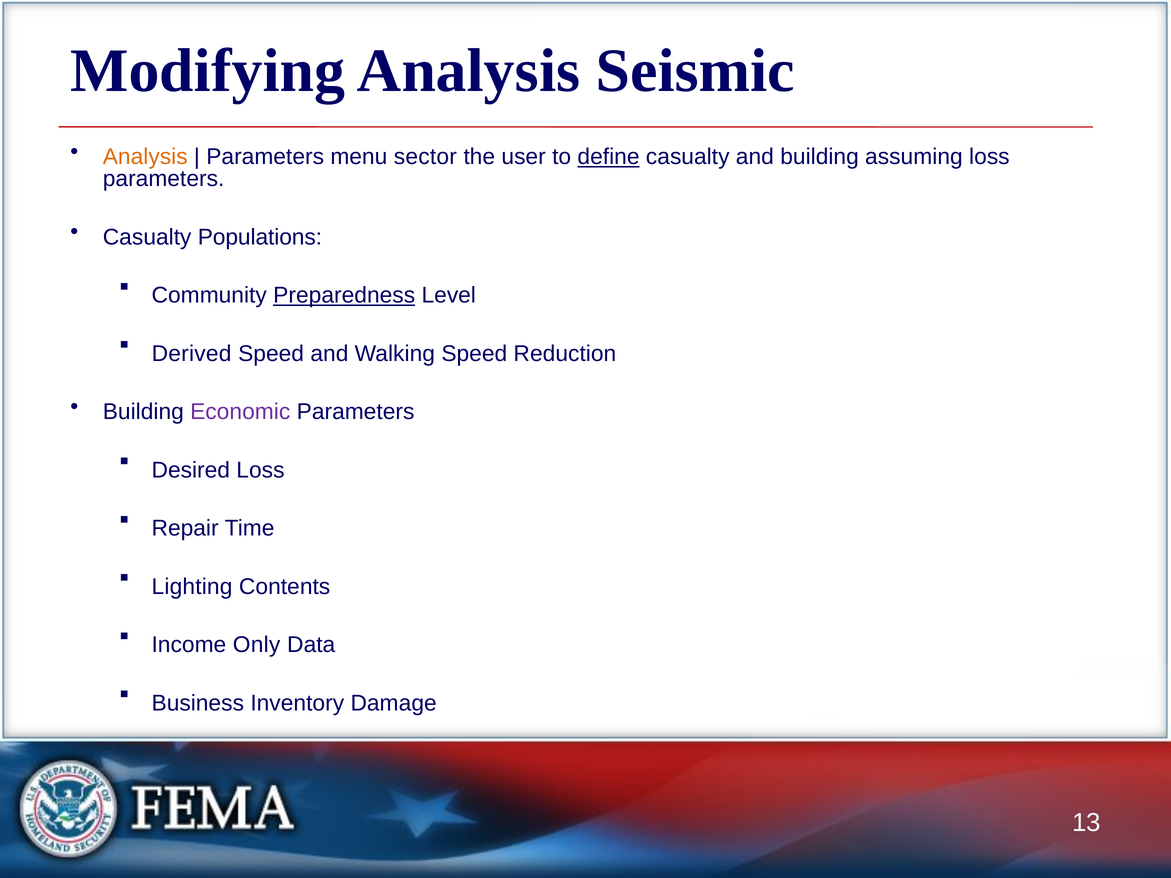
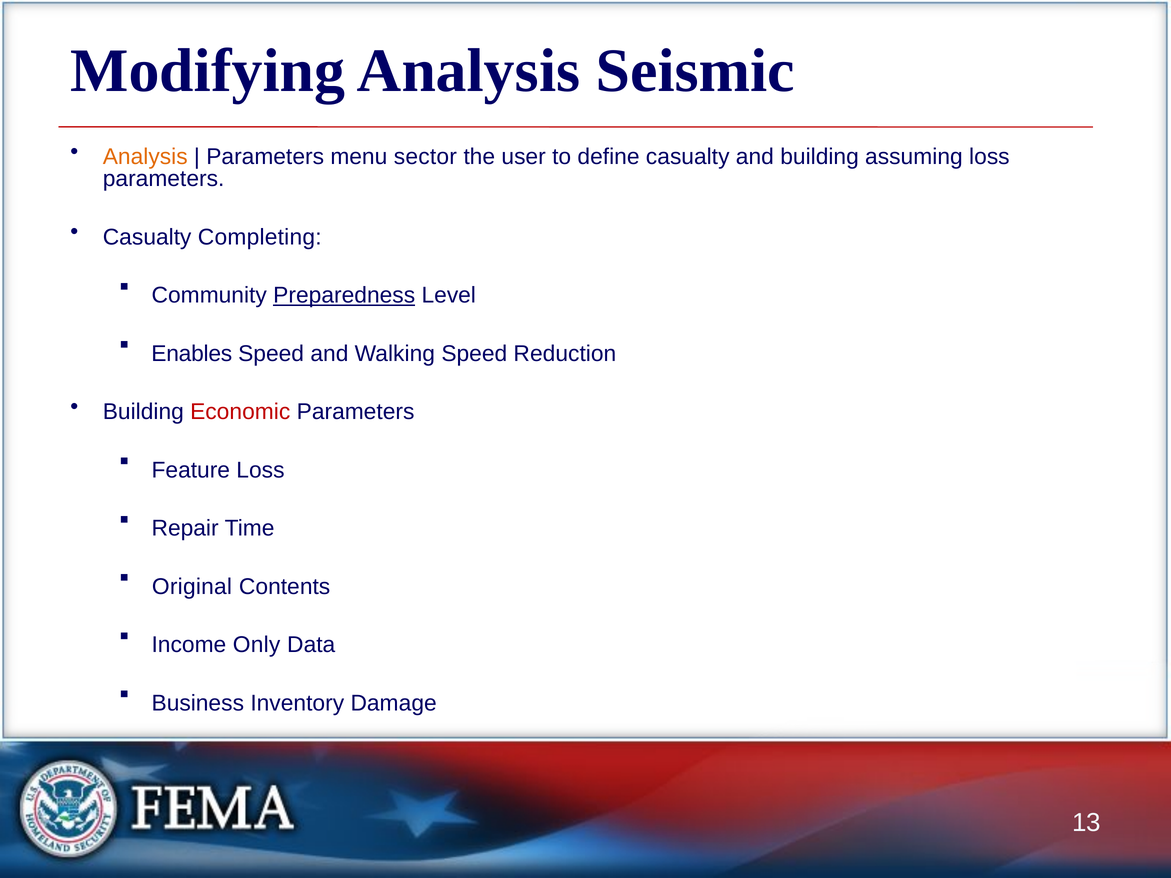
define underline: present -> none (609, 157)
Populations: Populations -> Completing (260, 237)
Derived: Derived -> Enables (192, 354)
Economic colour: purple -> red (240, 412)
Desired: Desired -> Feature (191, 470)
Lighting: Lighting -> Original (192, 587)
